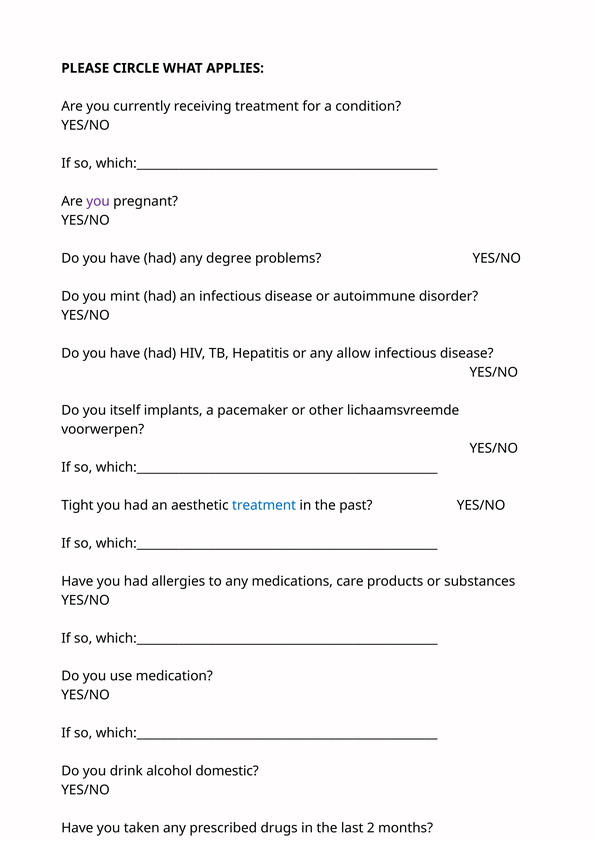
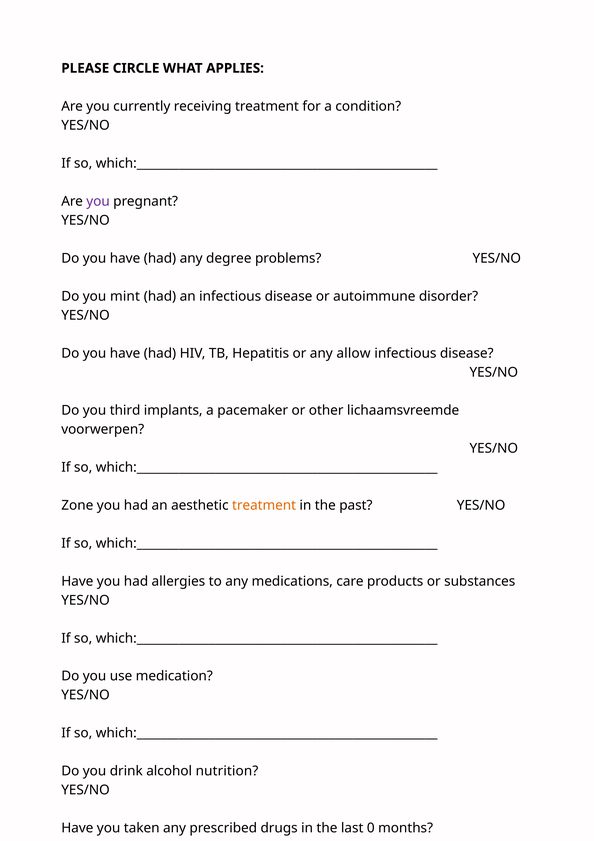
itself: itself -> third (125, 410)
Tight: Tight -> Zone (77, 505)
treatment colour: blue -> orange (264, 505)
domestic: domestic -> nutrition (227, 771)
2: 2 -> 0 (371, 828)
